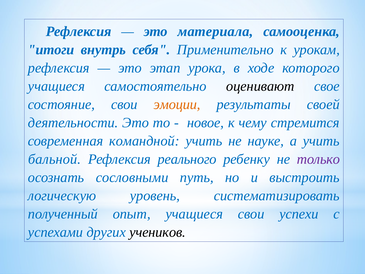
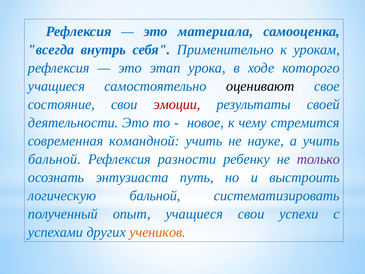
итоги: итоги -> всегда (51, 50)
эмоции colour: orange -> red (177, 104)
реального: реального -> разности (187, 159)
сословными: сословными -> энтузиаста (132, 177)
логическую уровень: уровень -> бальной (155, 196)
учеников colour: black -> orange (158, 232)
